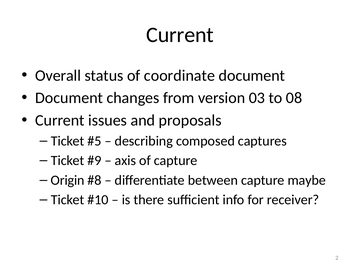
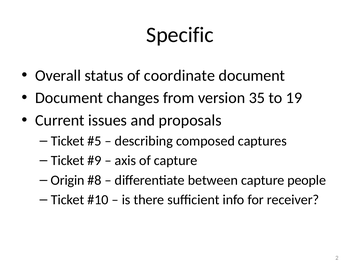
Current: Current -> Specific (180, 35)
03: 03 -> 35 (257, 98)
08: 08 -> 19 (294, 98)
maybe: maybe -> people (307, 180)
